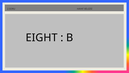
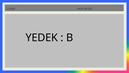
EIGHT: EIGHT -> YEDEK (42, 37)
